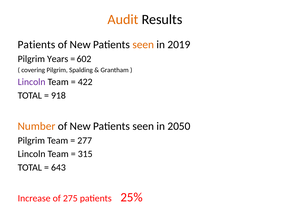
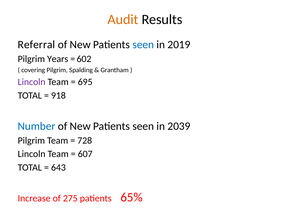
Patients: Patients -> Referral (36, 45)
seen colour: orange -> blue (143, 45)
422: 422 -> 695 (85, 82)
Number colour: orange -> blue (37, 126)
2050: 2050 -> 2039 (179, 126)
277: 277 -> 728 (85, 141)
315: 315 -> 607 (85, 154)
25%: 25% -> 65% (132, 198)
